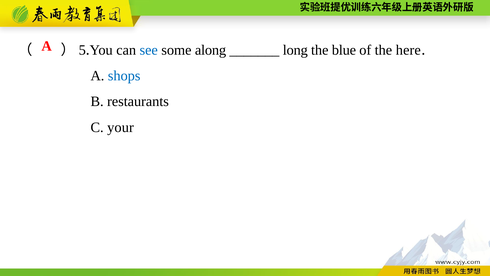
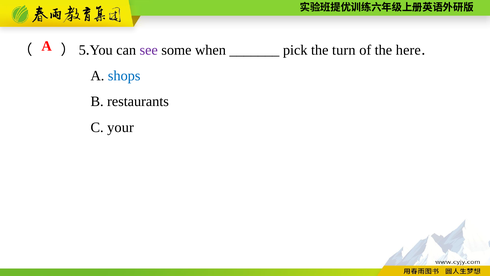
see colour: blue -> purple (149, 50)
along: along -> when (210, 50)
long: long -> pick (295, 50)
blue: blue -> turn (344, 50)
